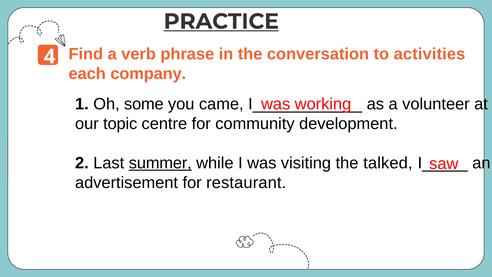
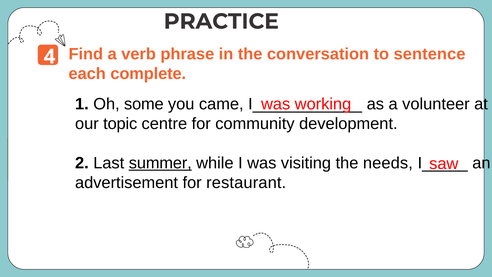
PRACTICE underline: present -> none (221, 21)
activities: activities -> sentence (430, 54)
company: company -> complete (148, 74)
talked: talked -> needs (388, 163)
